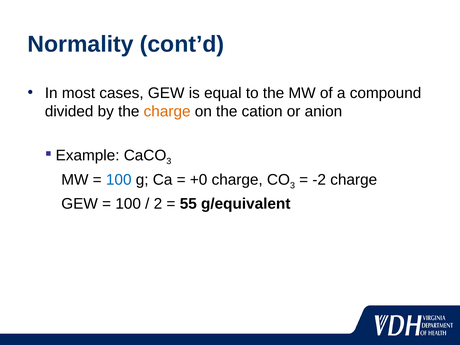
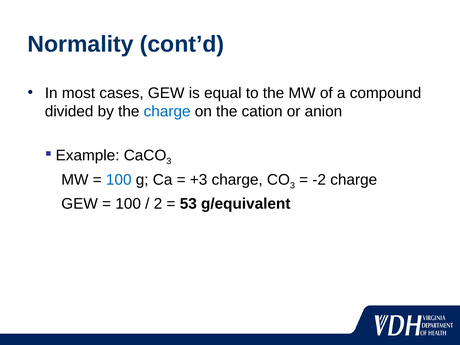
charge colour: orange -> blue (167, 111)
+0: +0 -> +3 (199, 180)
55: 55 -> 53 (188, 204)
